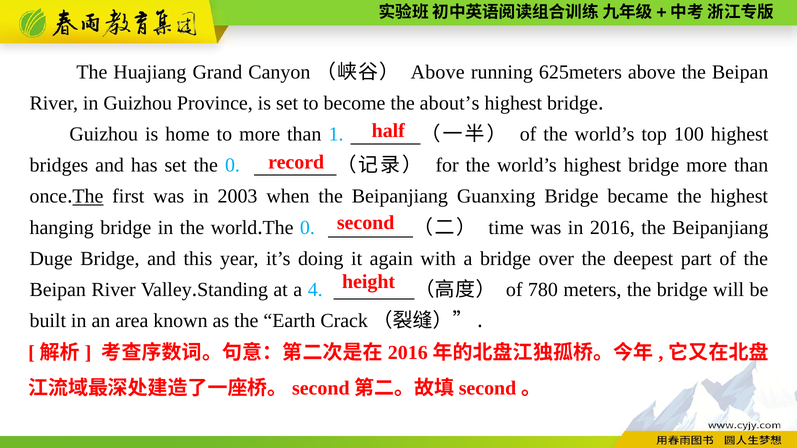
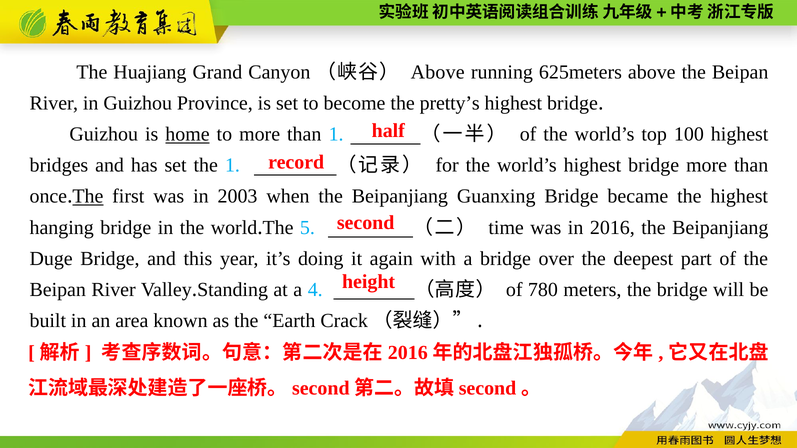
about’s: about’s -> pretty’s (450, 103)
home underline: none -> present (187, 134)
set the 0: 0 -> 1 (232, 165)
0: 0 -> 5 (307, 228)
